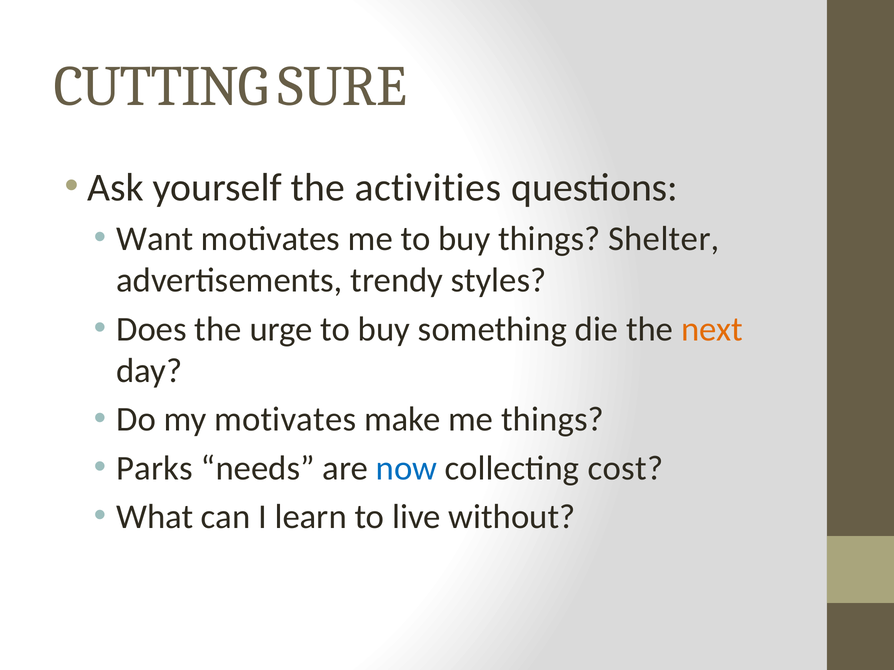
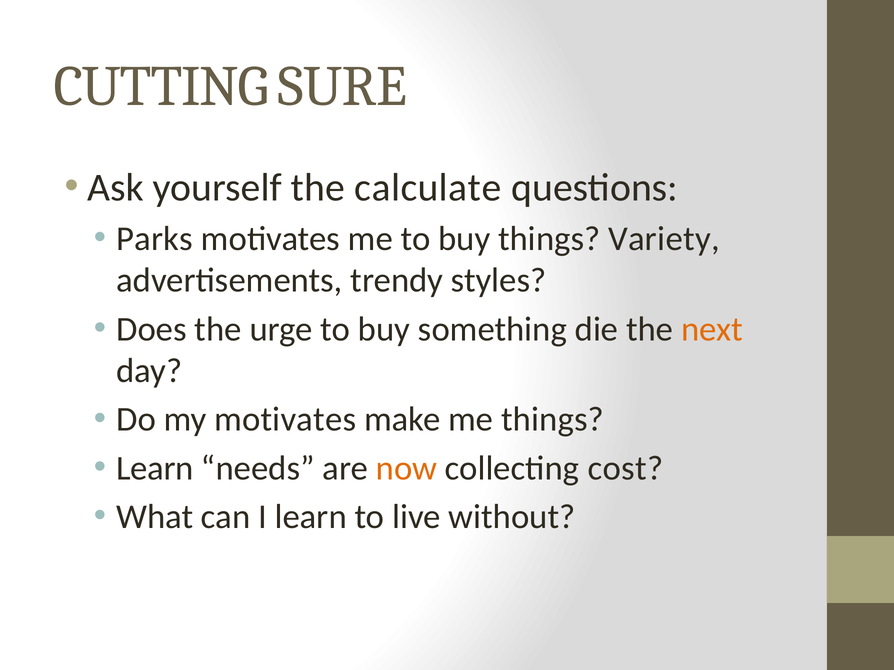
activities: activities -> calculate (428, 188)
Want: Want -> Parks (155, 239)
Shelter: Shelter -> Variety (664, 239)
Parks: Parks -> Learn (155, 469)
now colour: blue -> orange (407, 469)
